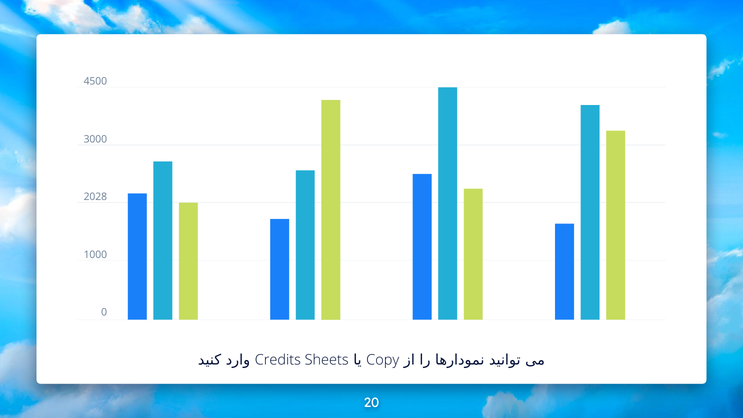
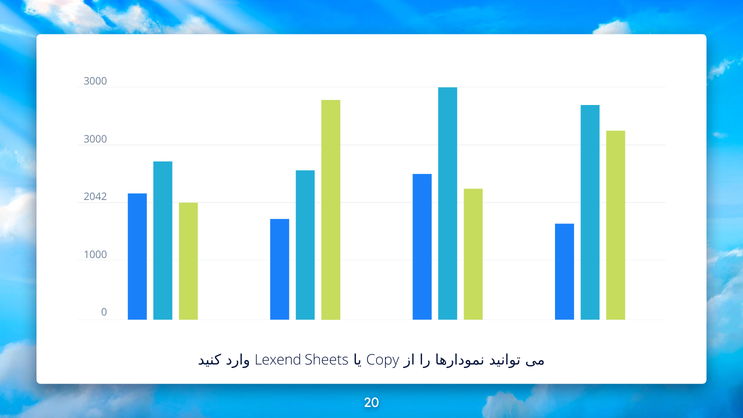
4500: 4500 -> 3000 (95, 81)
2028: 2028 -> 2042 (95, 197)
Credits: Credits -> Lexend (278, 360)
